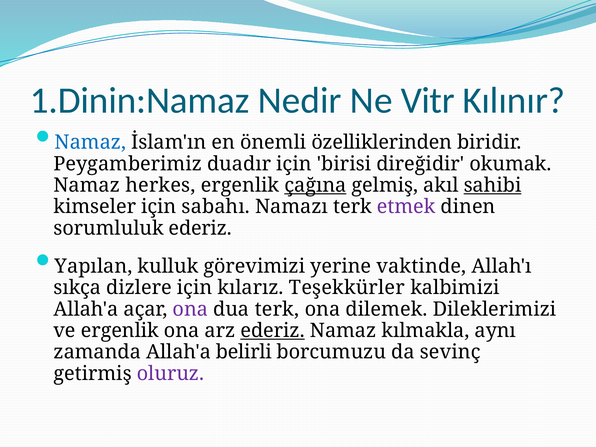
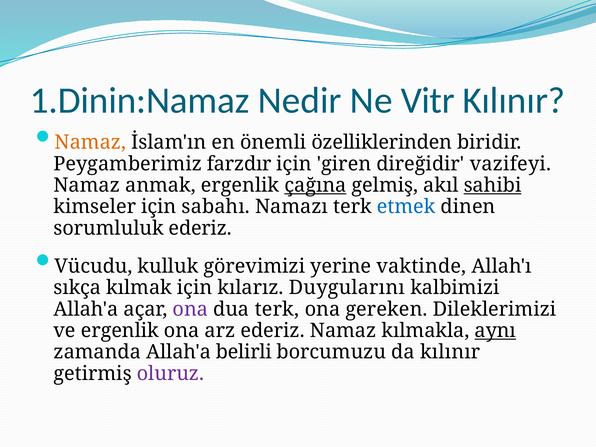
Namaz colour: blue -> orange (90, 142)
duadır: duadır -> farzdır (239, 164)
birisi: birisi -> giren (344, 164)
okumak: okumak -> vazifeyi (510, 164)
herkes: herkes -> anmak (160, 185)
etmek colour: purple -> blue (406, 207)
Yapılan: Yapılan -> Vücudu (94, 266)
dizlere: dizlere -> kılmak (139, 288)
Teşekkürler: Teşekkürler -> Duygularını (347, 288)
dilemek: dilemek -> gereken (386, 309)
ederiz underline: present -> none (273, 331)
aynı underline: none -> present (495, 331)
da sevinç: sevinç -> kılınır (450, 352)
